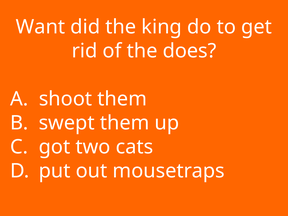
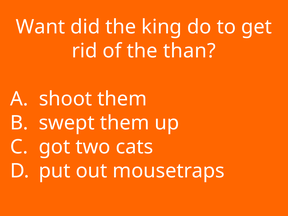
does: does -> than (189, 51)
